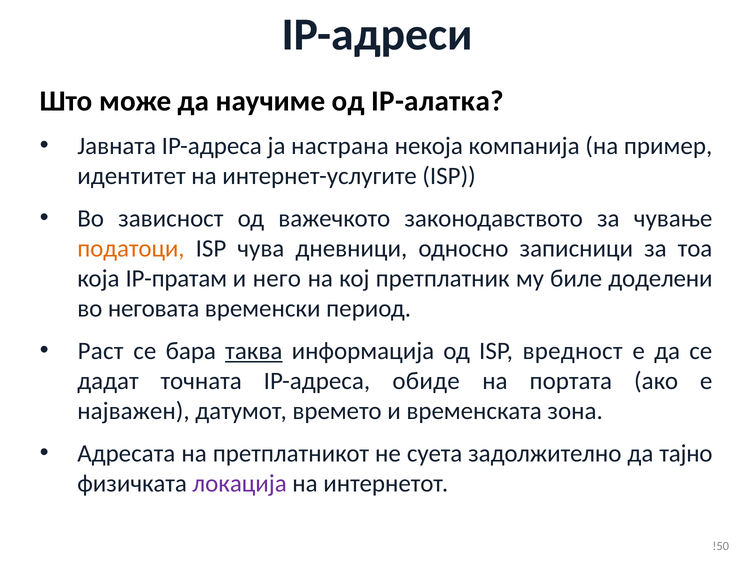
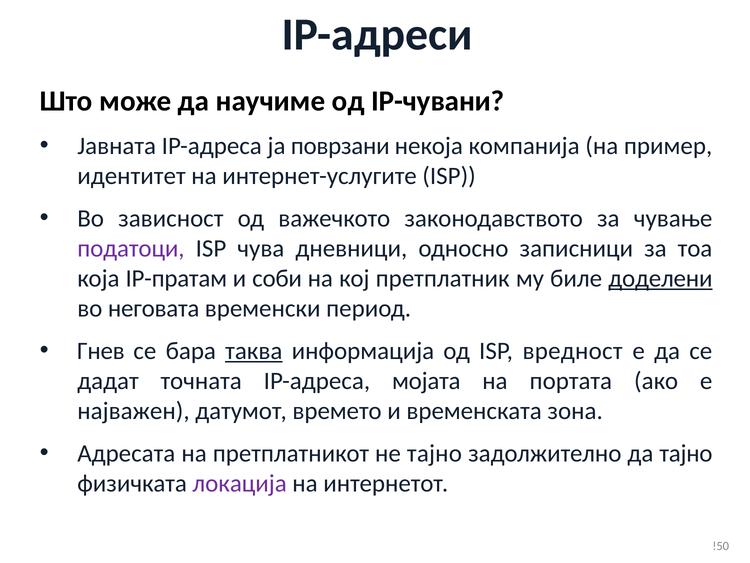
IP-алатка: IP-алатка -> IP-чувани (438, 101)
настрана: настрана -> поврзани (340, 146)
податоци colour: orange -> purple (131, 248)
него: него -> соби (277, 278)
доделени underline: none -> present (660, 278)
Раст: Раст -> Гнев (101, 351)
обиде: обиде -> мојата (426, 381)
не суета: суета -> тајно (434, 453)
